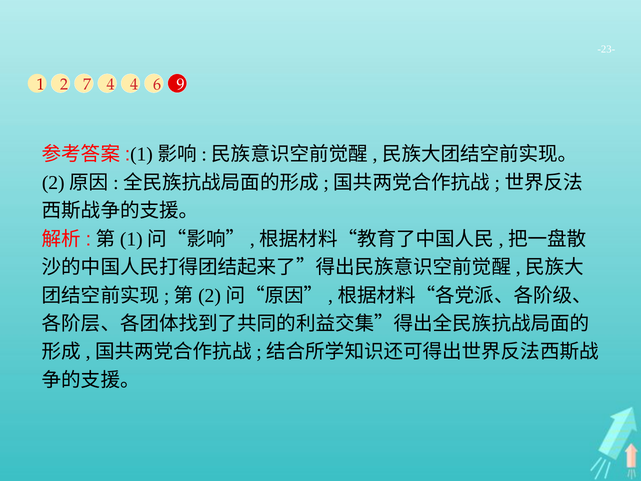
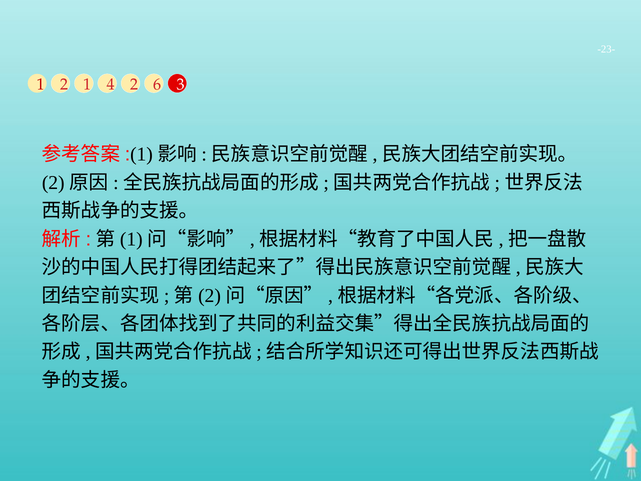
2 7: 7 -> 1 (87, 84)
4 4: 4 -> 2 (134, 84)
9: 9 -> 3 (181, 84)
